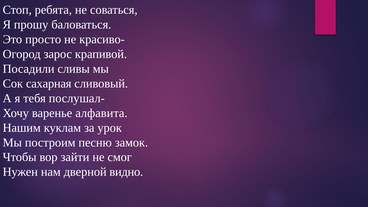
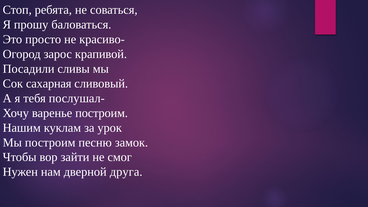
варенье алфавита: алфавита -> построим (102, 113)
видно: видно -> друга (126, 172)
